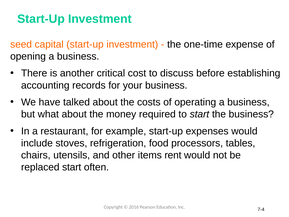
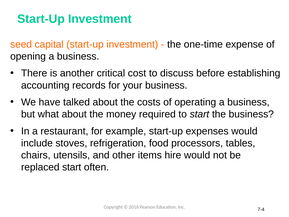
rent: rent -> hire (173, 155)
